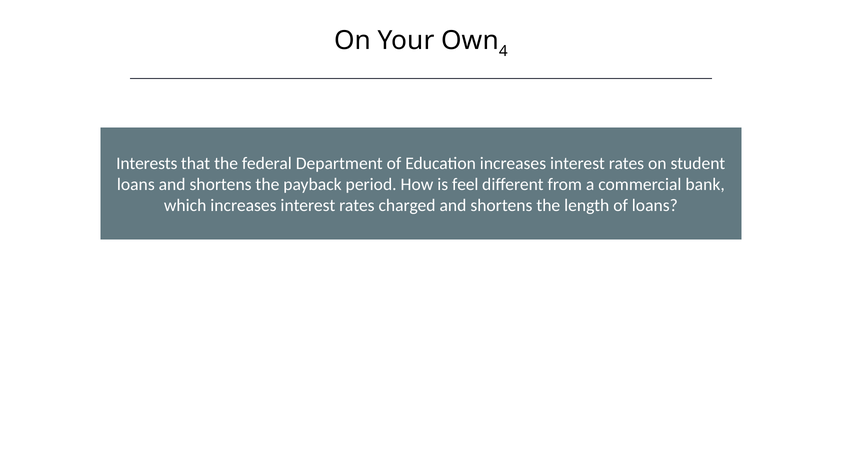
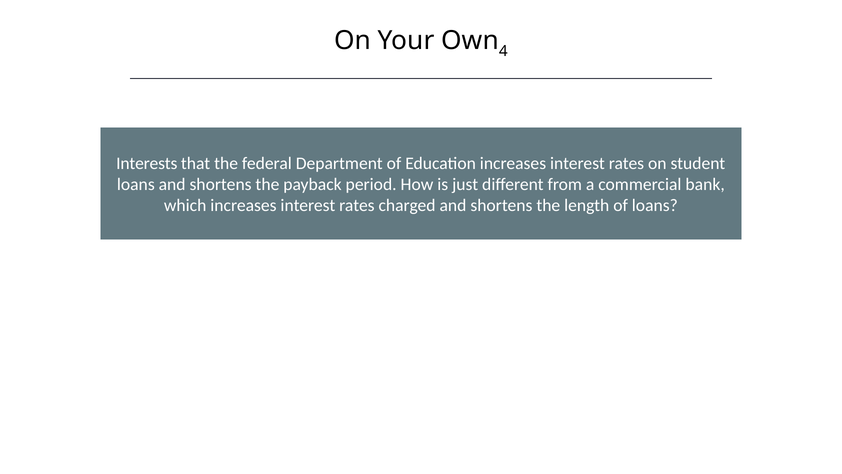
feel: feel -> just (465, 184)
